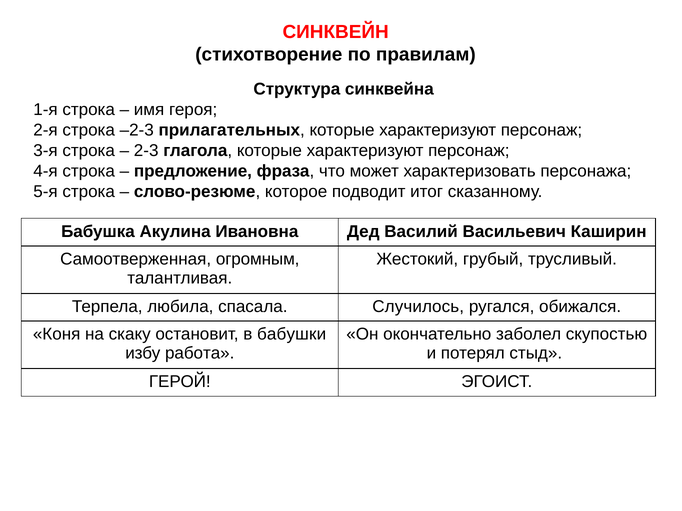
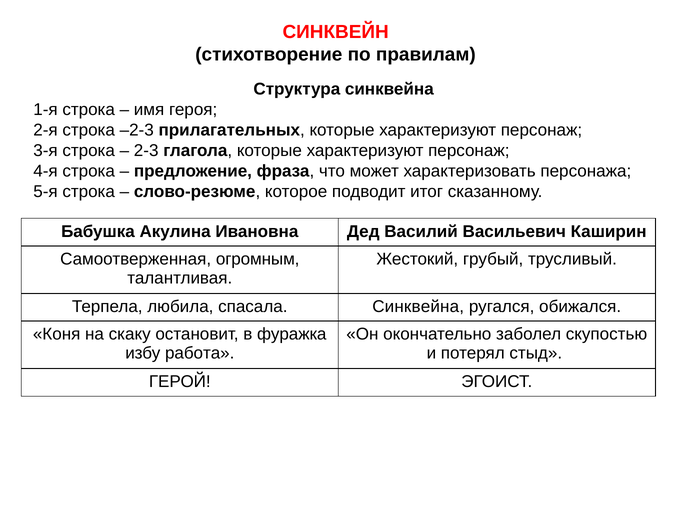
спасала Случилось: Случилось -> Синквейна (418, 307)
бабушки: бабушки -> фуражка (292, 334)
